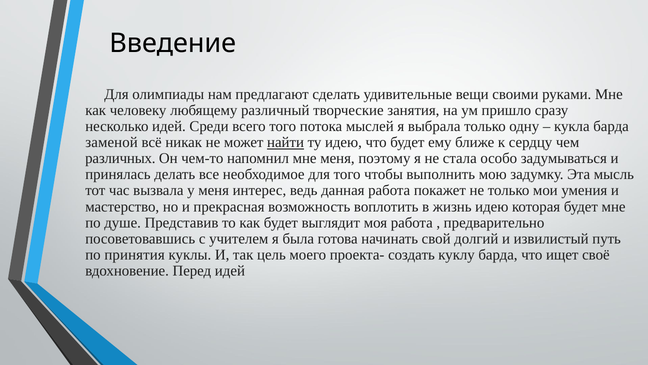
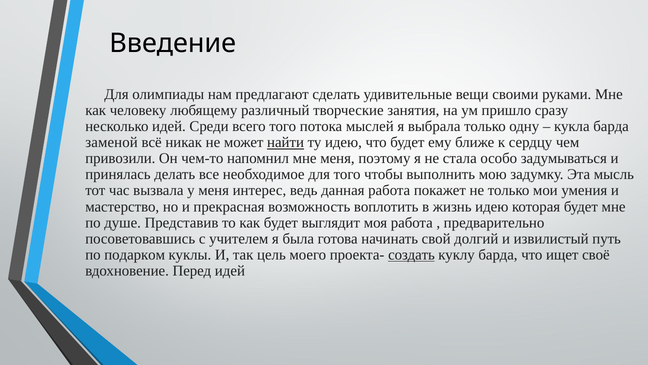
различных: различных -> привозили (120, 158)
принятия: принятия -> подарком (135, 254)
создать underline: none -> present (411, 254)
